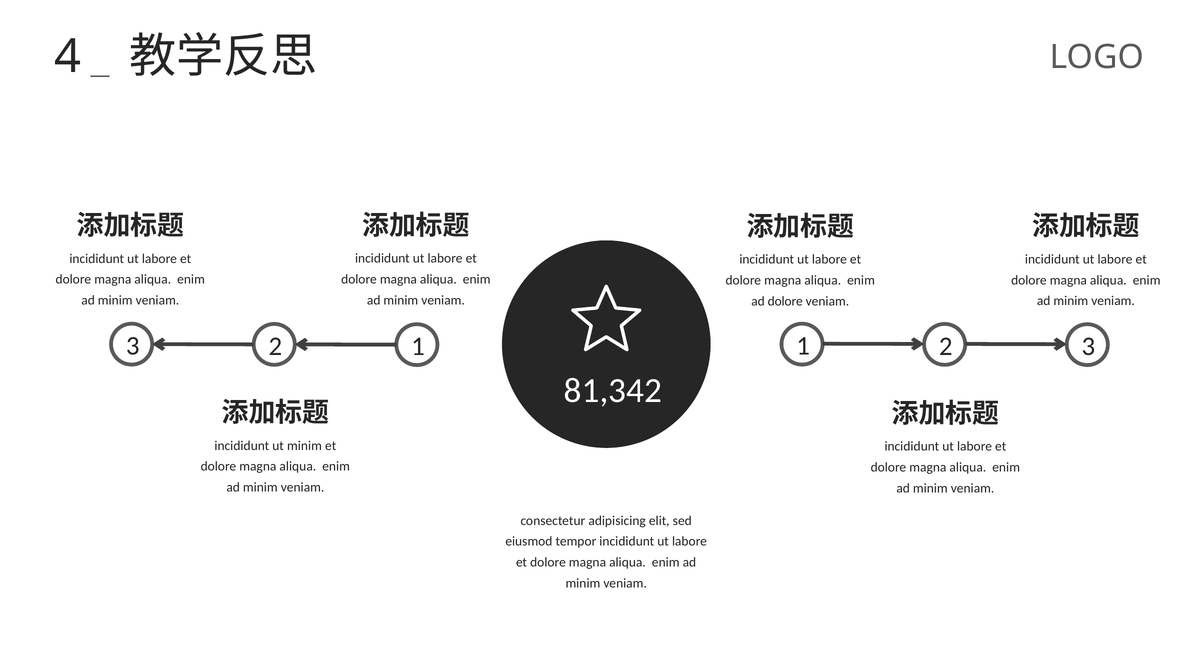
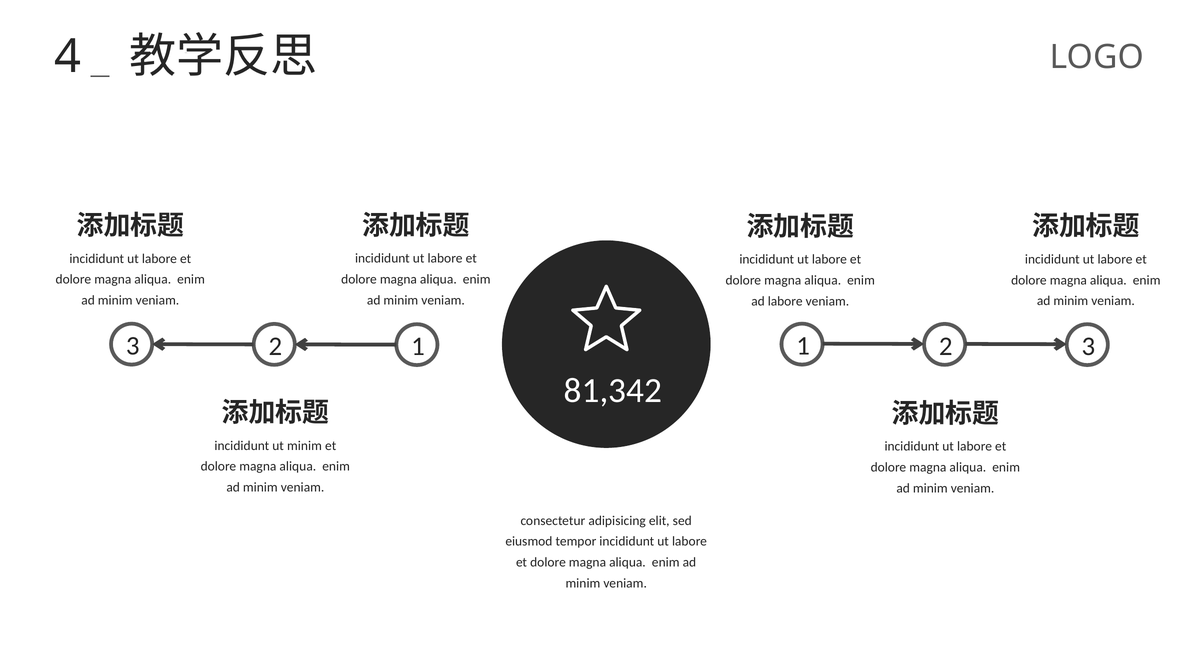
ad dolore: dolore -> labore (785, 301)
